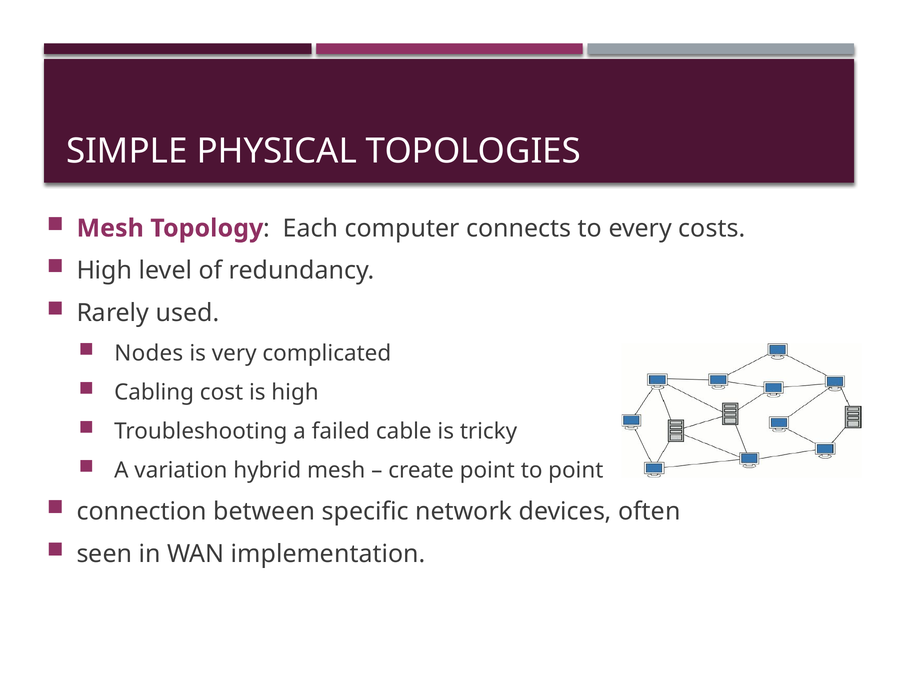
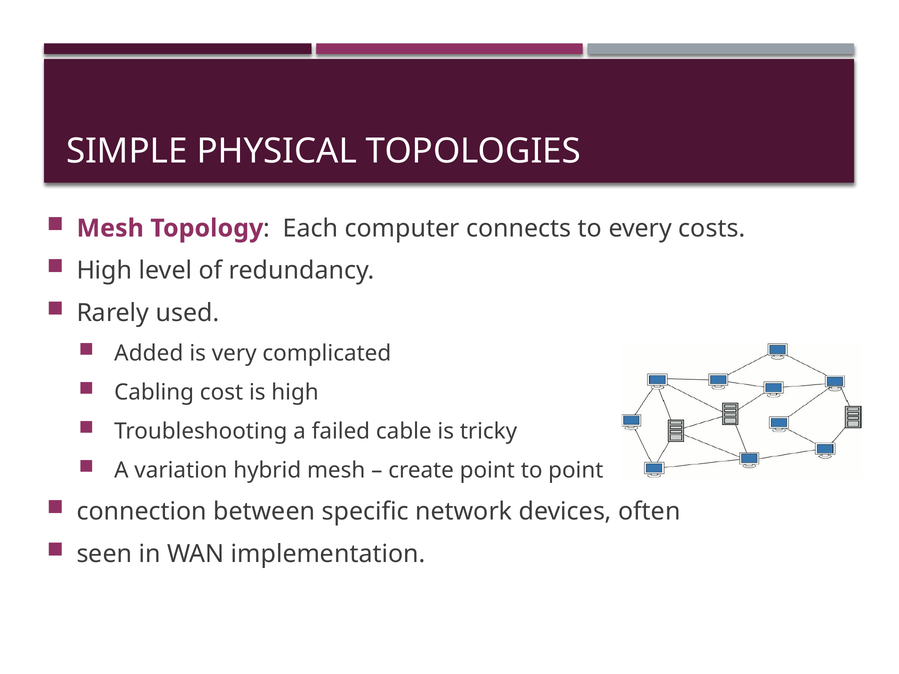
Nodes: Nodes -> Added (149, 354)
